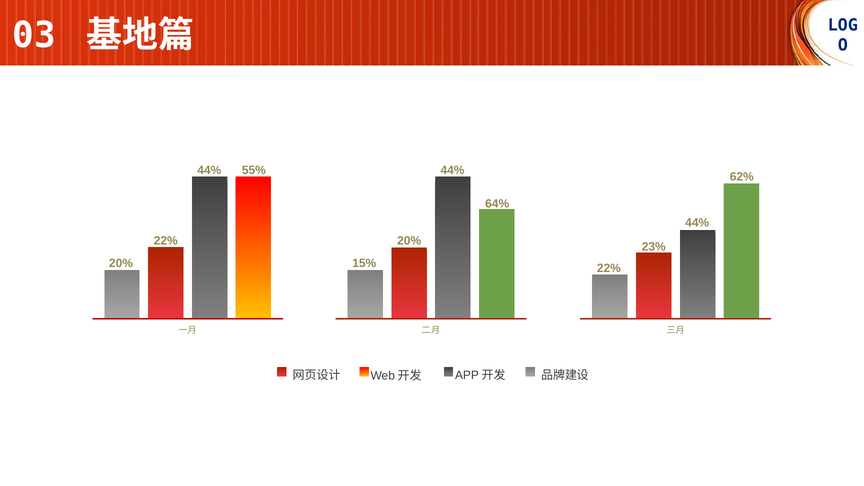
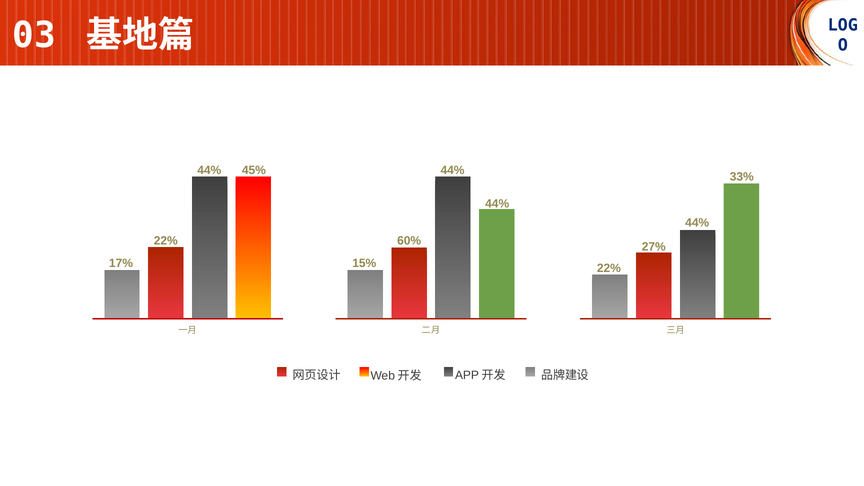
55%: 55% -> 45% (254, 170)
62%: 62% -> 33% (742, 177)
64%: 64% -> 44% (497, 204)
20%: 20% -> 60% (409, 241)
23%: 23% -> 27% (654, 247)
20%: 20% -> 17% (121, 263)
